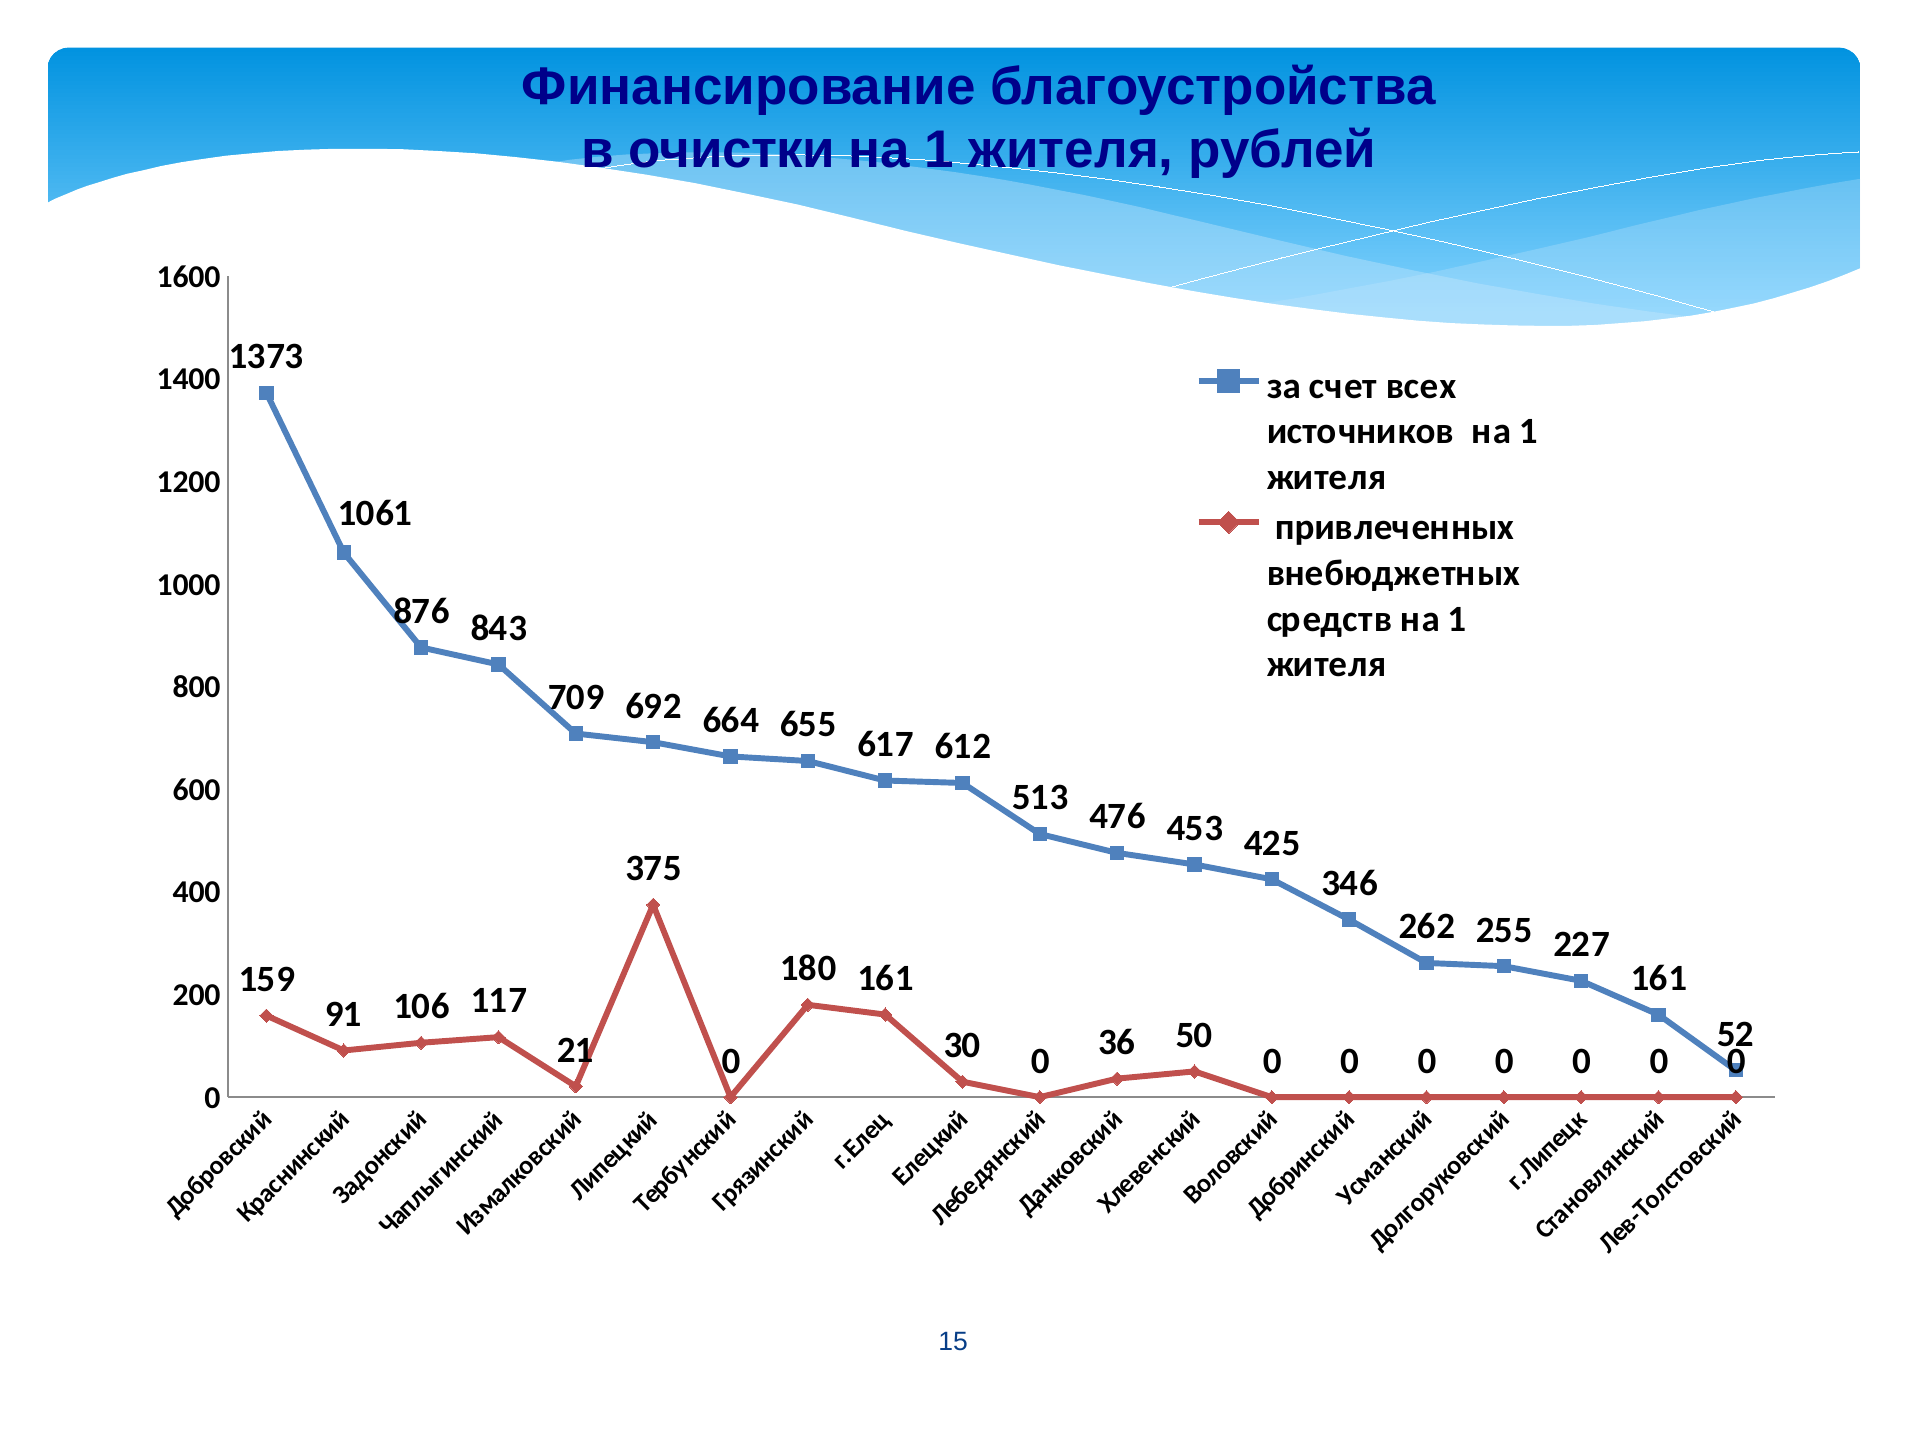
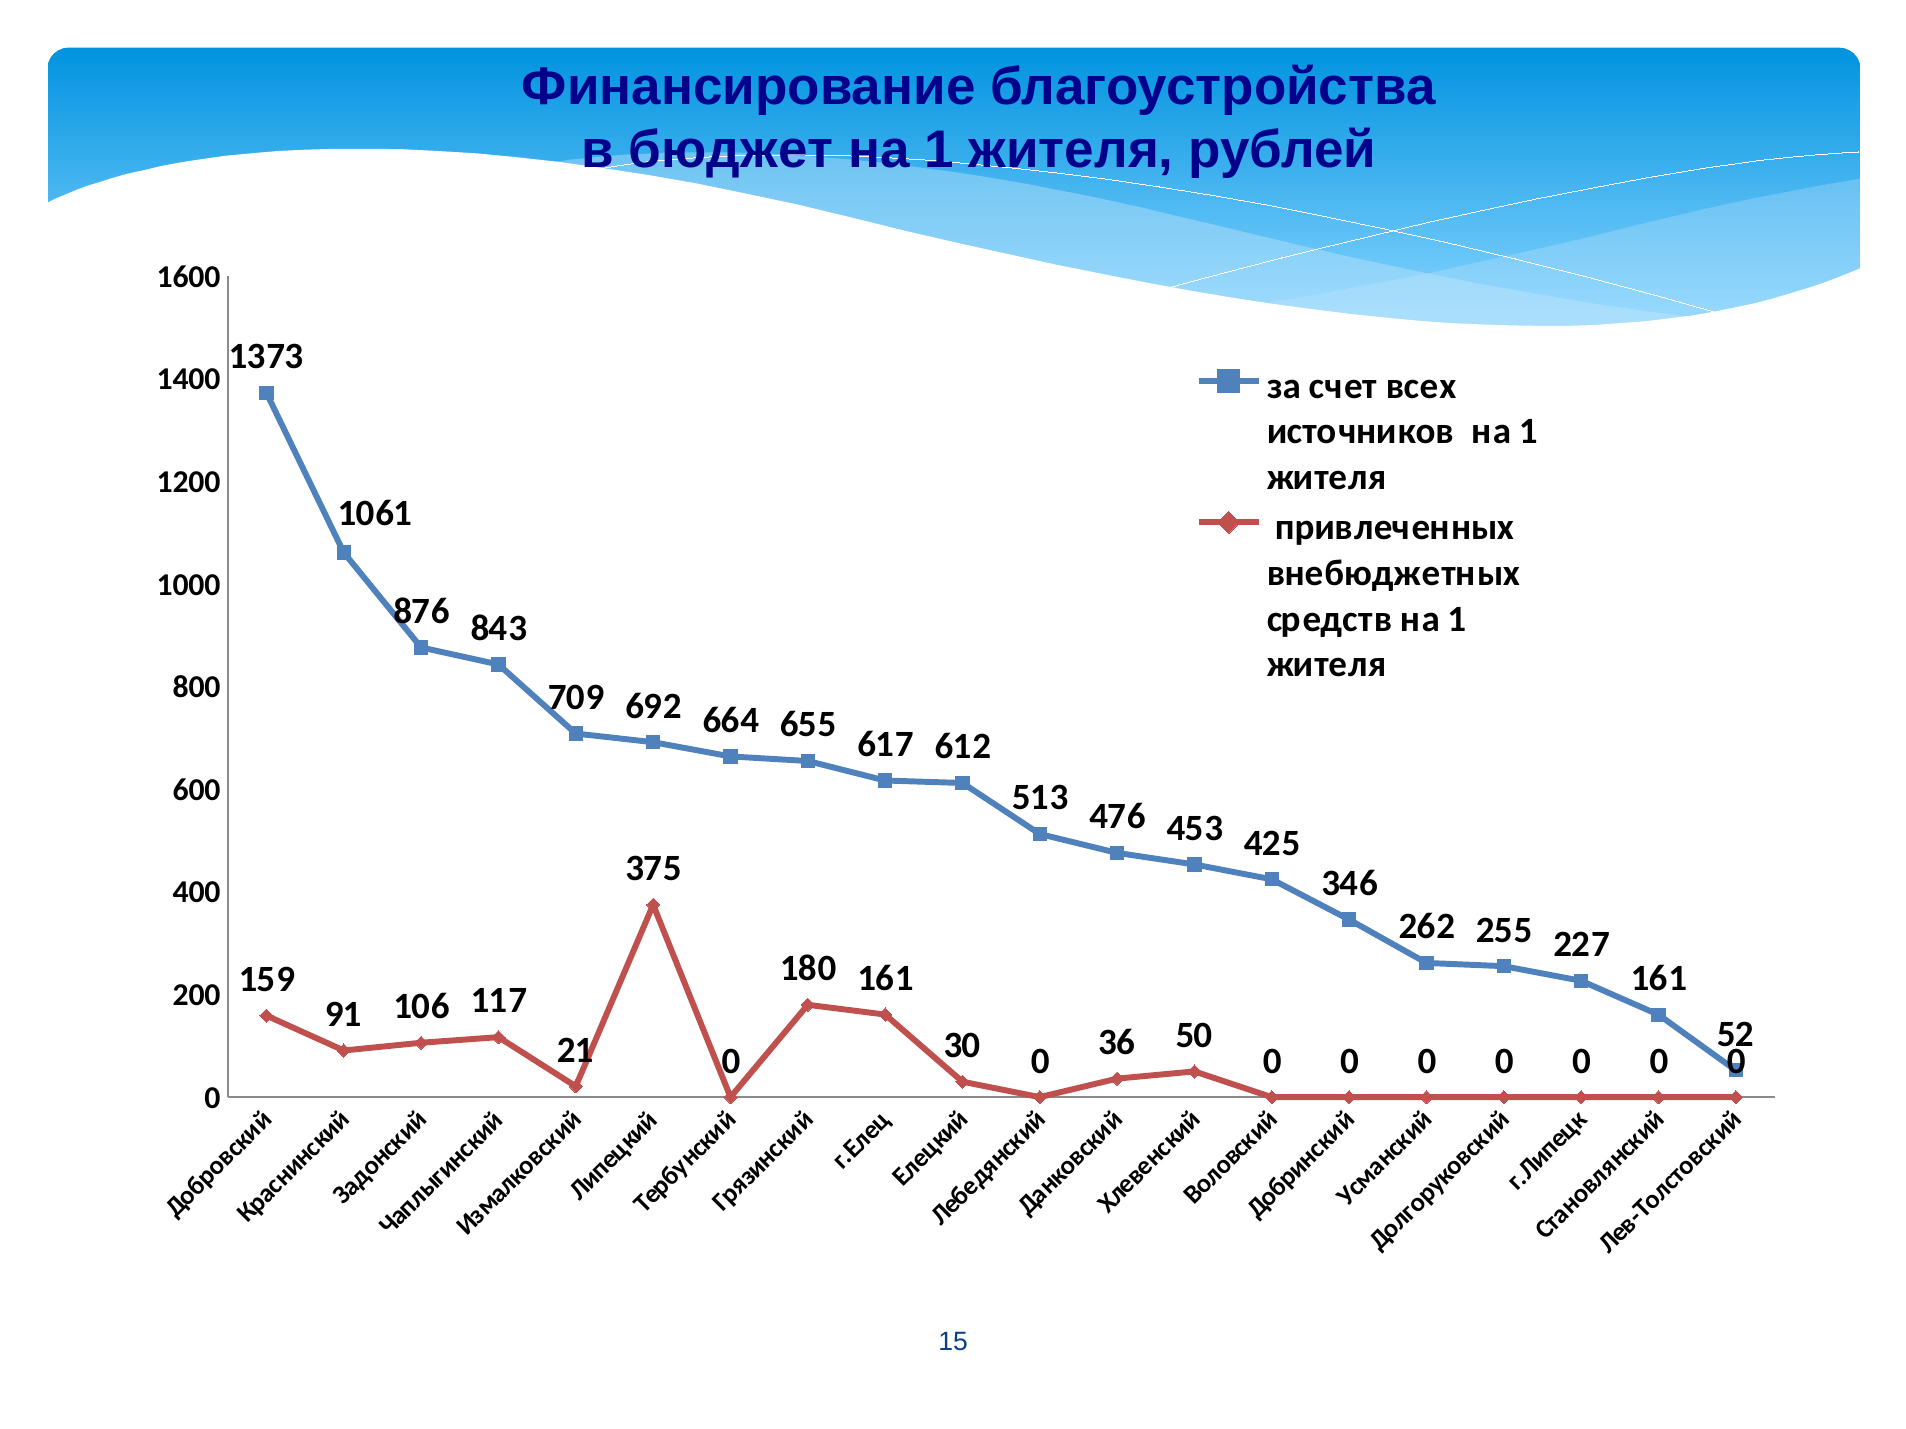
очистки: очистки -> бюджет (731, 150)
